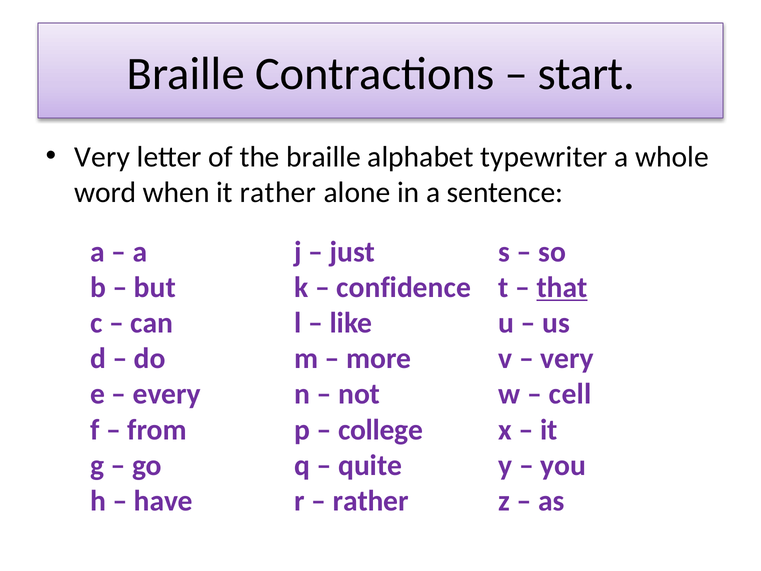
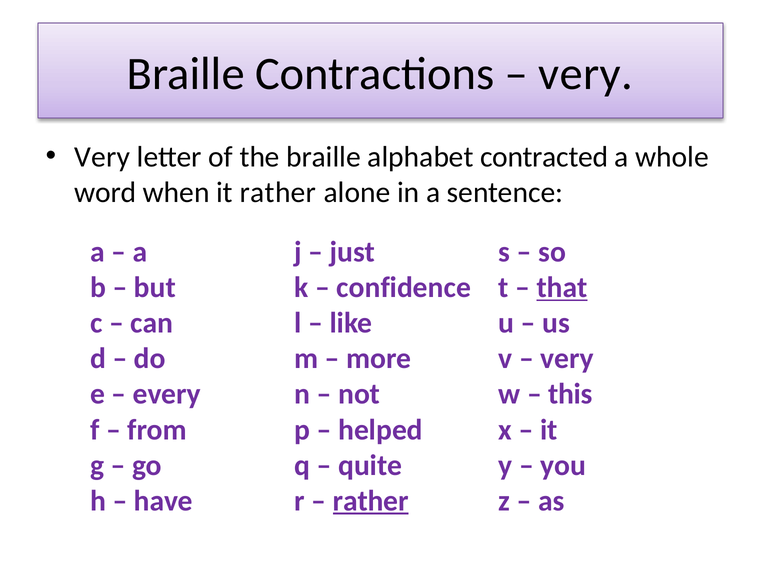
start: start -> very (586, 74)
typewriter: typewriter -> contracted (544, 157)
cell: cell -> this (571, 394)
college: college -> helped (380, 430)
rather underline: none -> present (371, 501)
